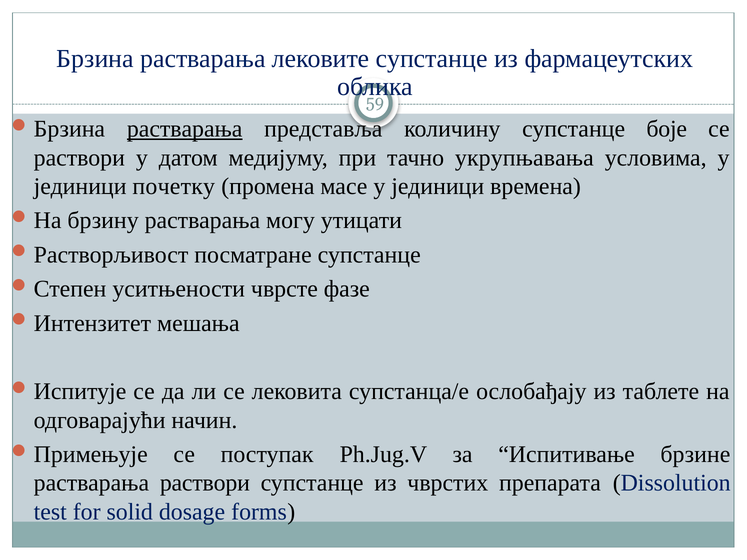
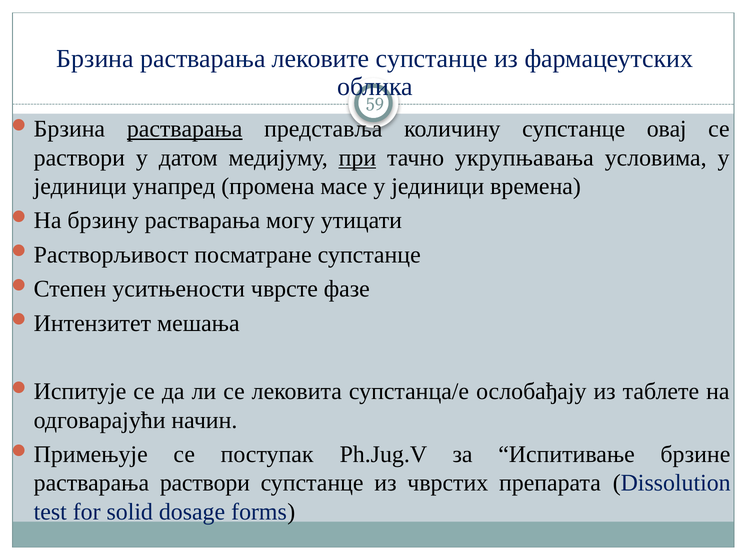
боје: боје -> овај (667, 129)
при underline: none -> present (357, 158)
почетку: почетку -> унапред (174, 186)
